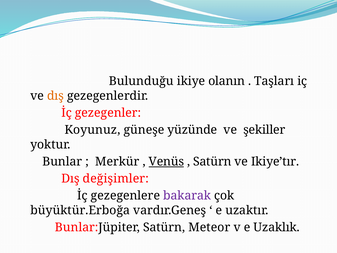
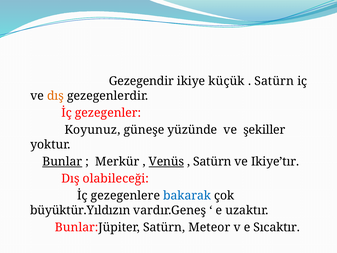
Bulunduğu: Bulunduğu -> Gezegendir (141, 81)
olanın: olanın -> küçük (227, 81)
Taşları: Taşları -> Satürn (274, 81)
Bunlar underline: none -> present (62, 161)
değişimler: değişimler -> olabileceği (116, 178)
bakarak colour: purple -> blue (187, 195)
büyüktür.Erboğa: büyüktür.Erboğa -> büyüktür.Yıldızın (80, 210)
Uzaklık: Uzaklık -> Sıcaktır (277, 227)
